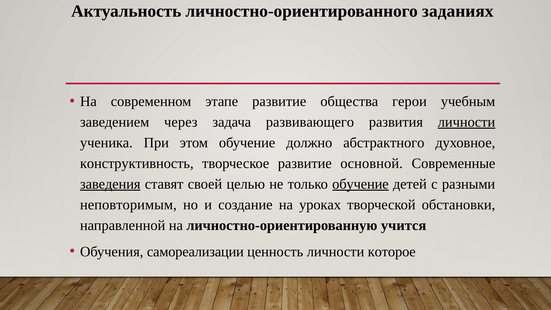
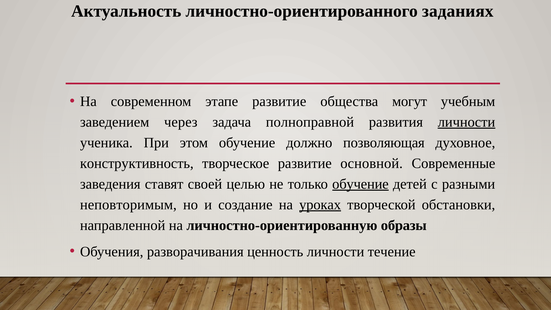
герои: герои -> могут (410, 101)
развивающего: развивающего -> полноправной (310, 122)
абстрактного: абстрактного -> позволяющая (384, 143)
заведения underline: present -> none (110, 184)
уроках underline: none -> present (320, 205)
учится: учится -> образы (404, 225)
самореализации: самореализации -> разворачивания (195, 252)
которое: которое -> течение (392, 252)
